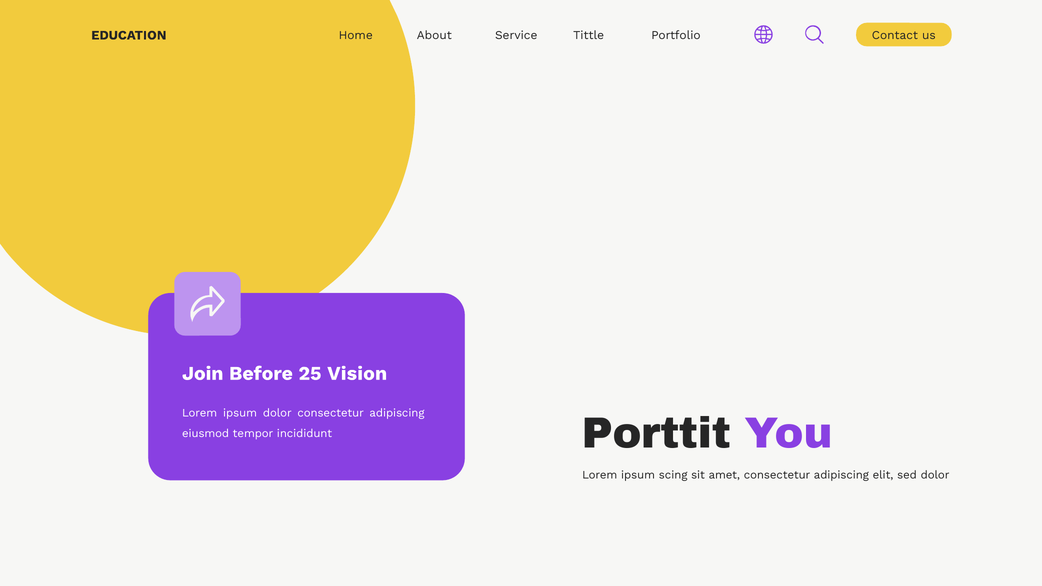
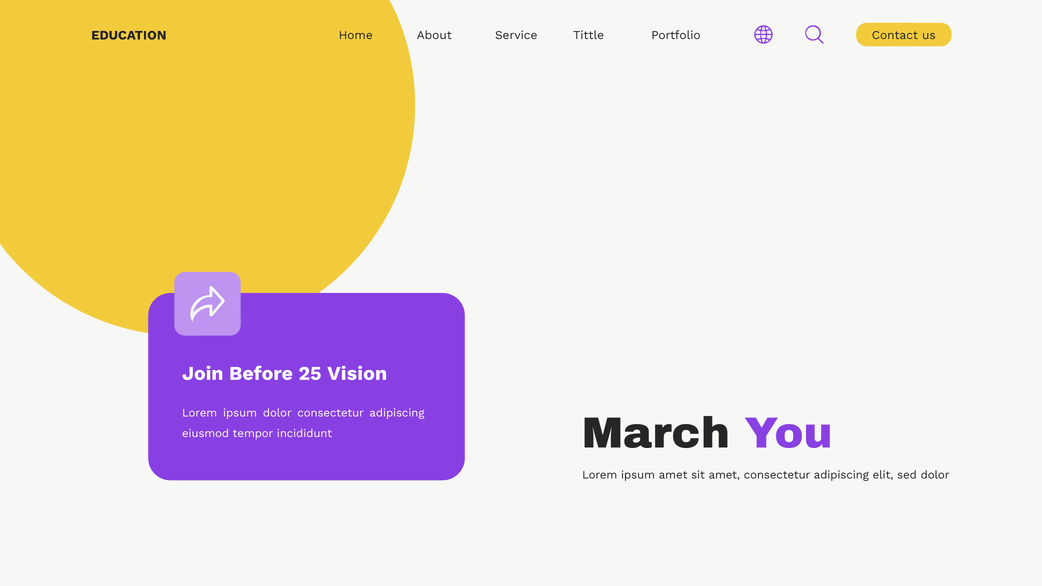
Porttit: Porttit -> March (656, 434)
ipsum scing: scing -> amet (673, 475)
